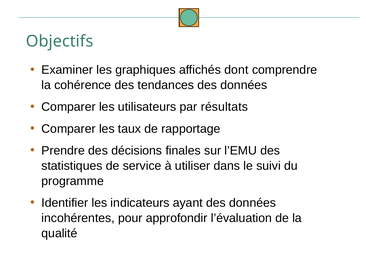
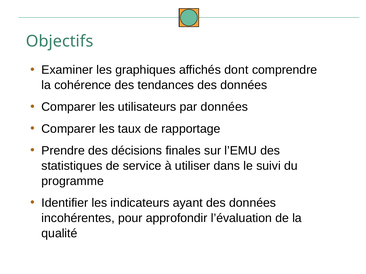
par résultats: résultats -> données (224, 107)
